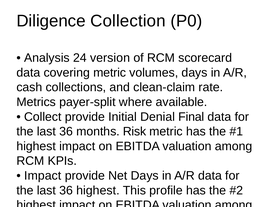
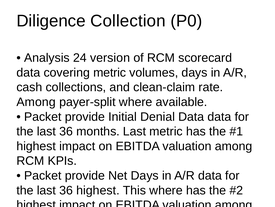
Metrics: Metrics -> Among (36, 102)
Collect: Collect -> Packet (43, 116)
Denial Final: Final -> Data (191, 116)
months Risk: Risk -> Last (134, 131)
Impact: Impact -> Packet (43, 175)
This profile: profile -> where (166, 190)
